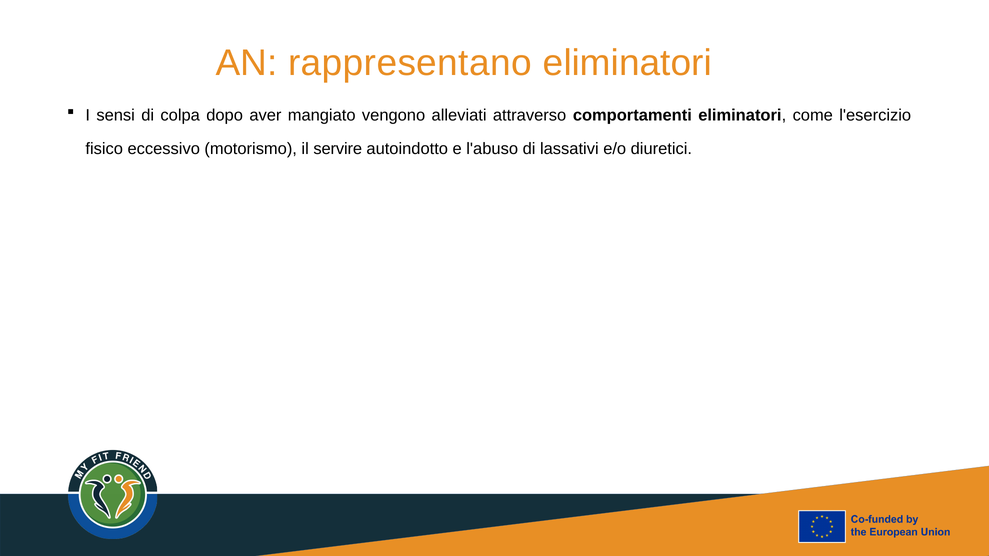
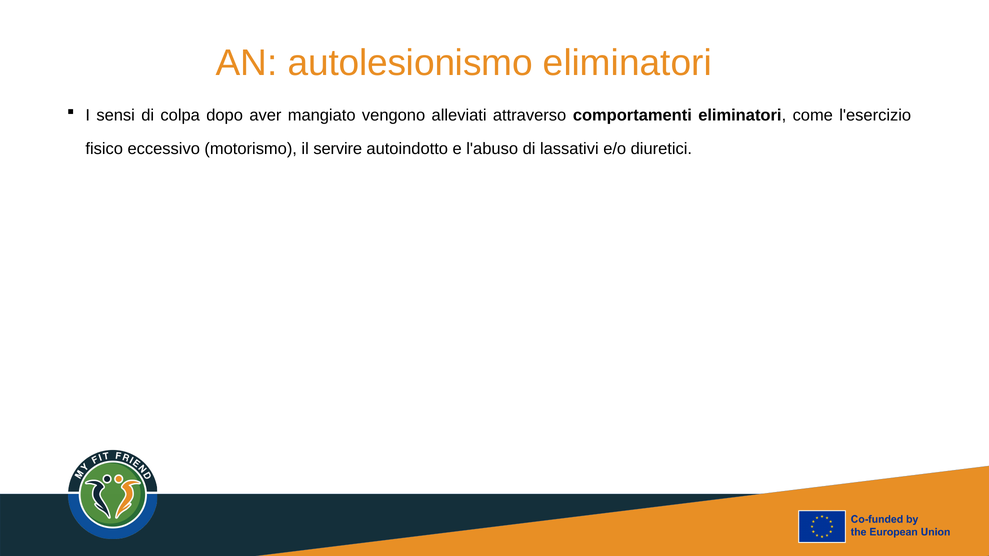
rappresentano: rappresentano -> autolesionismo (410, 63)
